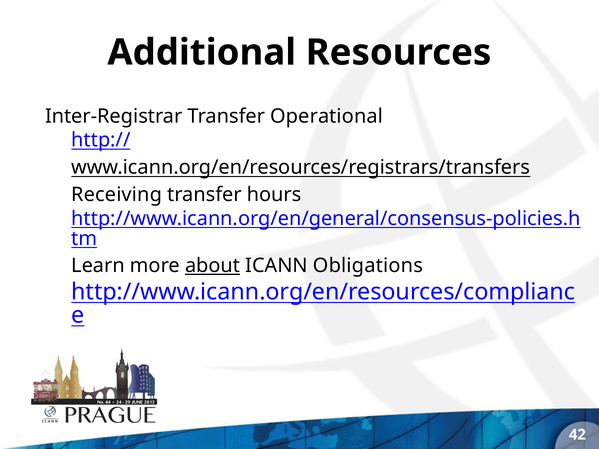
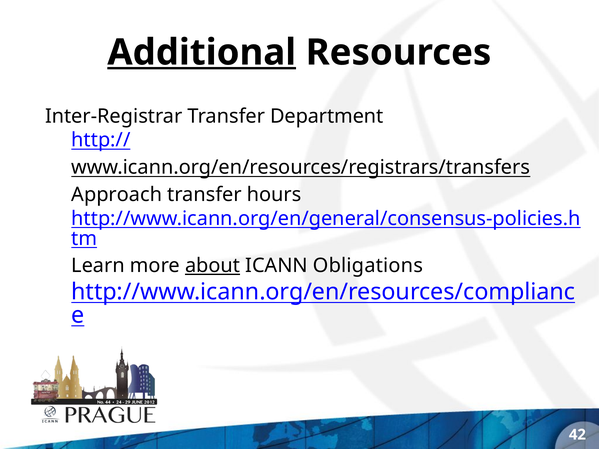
Additional underline: none -> present (202, 53)
Operational: Operational -> Department (327, 116)
Receiving: Receiving -> Approach (117, 195)
